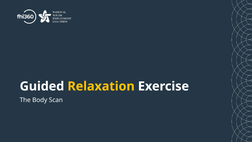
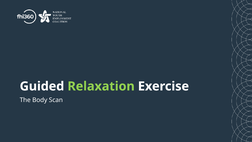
Relaxation colour: yellow -> light green (101, 86)
